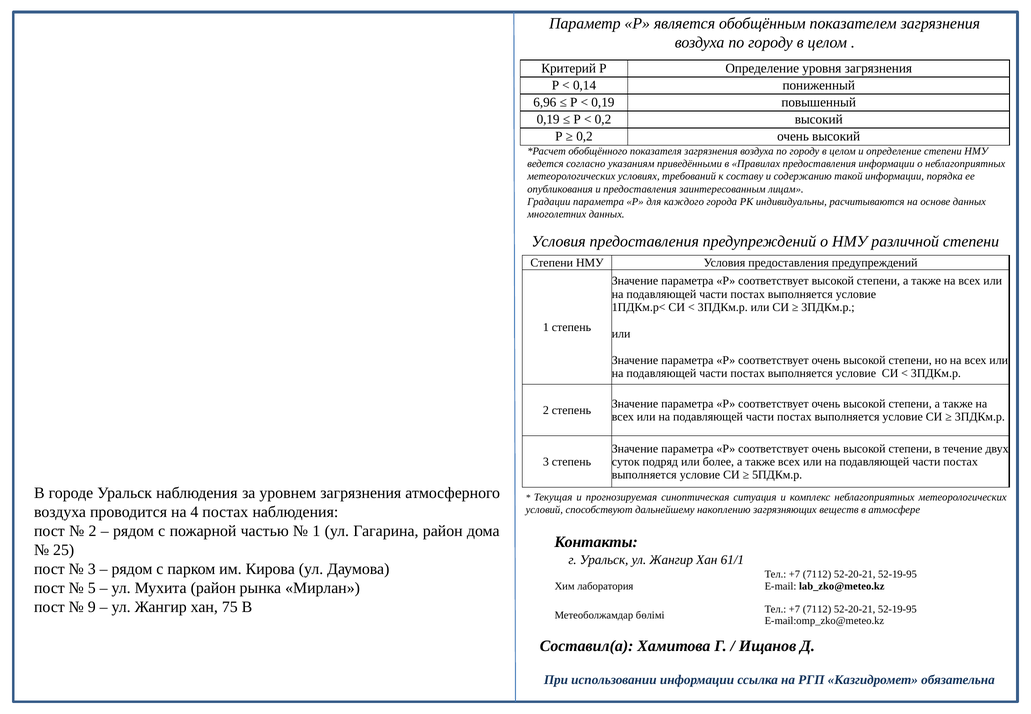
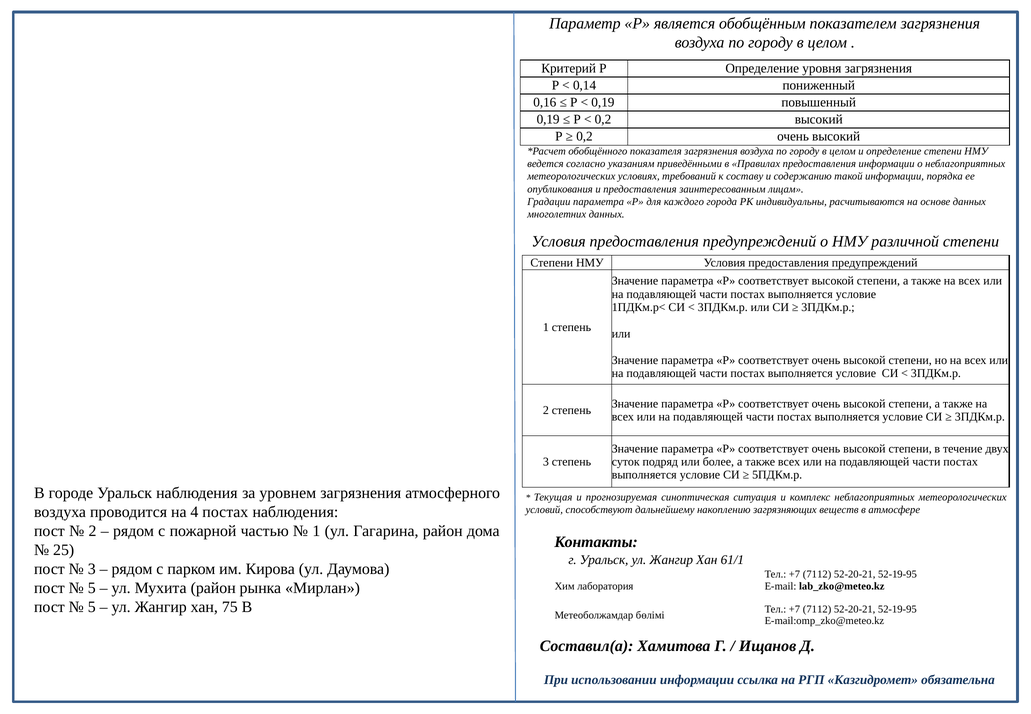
6,96: 6,96 -> 0,16 (545, 102)
9: 9 -> 5 (92, 607)
